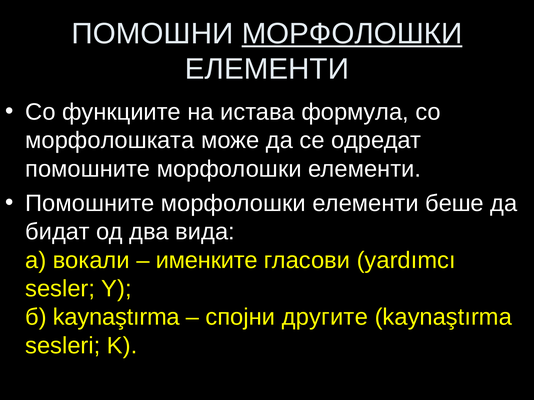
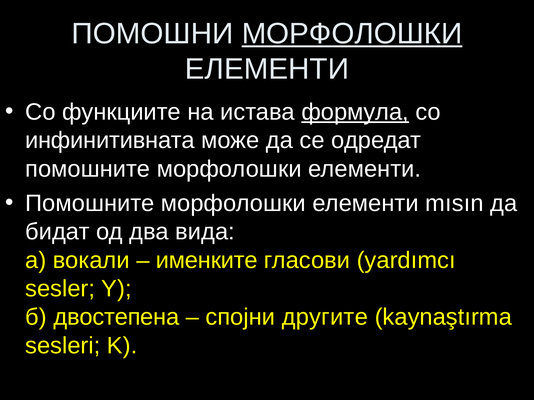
формула underline: none -> present (355, 112)
морфолошката: морфолошката -> инфинитивната (110, 141)
беше: беше -> mısın (454, 204)
б kaynaştırma: kaynaştırma -> двостепена (116, 318)
